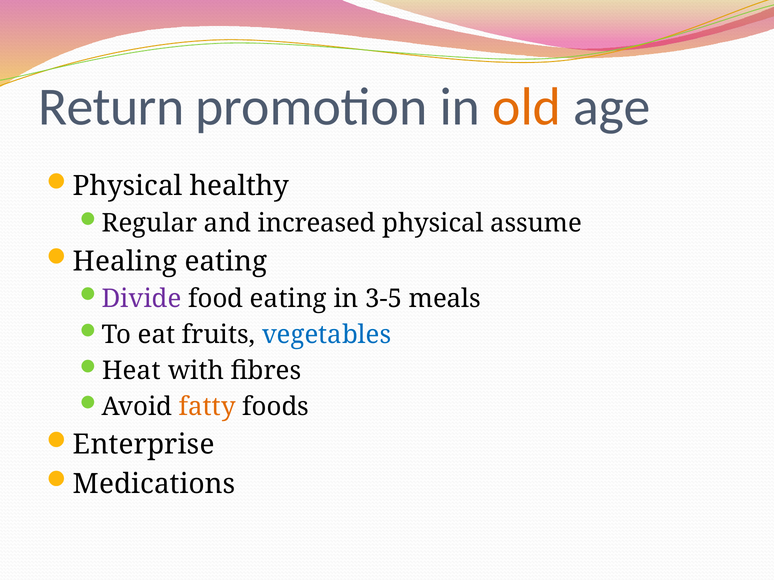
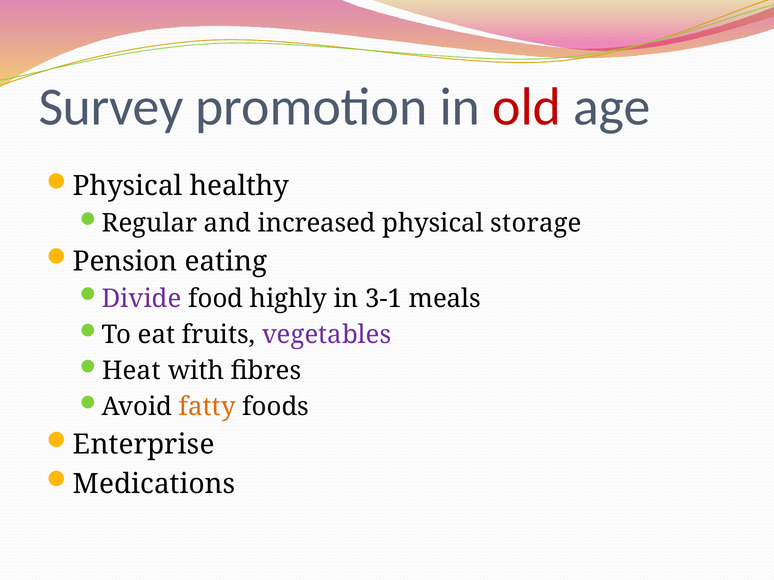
Return: Return -> Survey (111, 107)
old colour: orange -> red (527, 107)
assume: assume -> storage (536, 224)
Healing: Healing -> Pension (125, 262)
food eating: eating -> highly (288, 299)
3-5: 3-5 -> 3-1 (384, 299)
vegetables colour: blue -> purple (327, 335)
